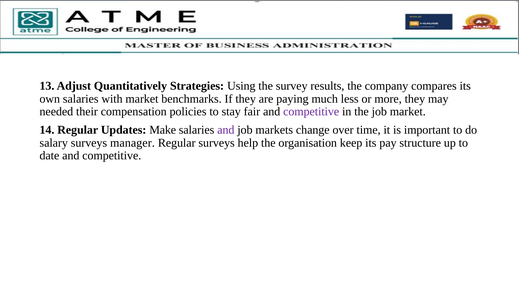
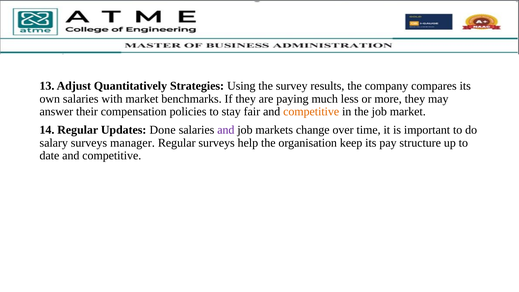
needed: needed -> answer (56, 112)
competitive colour: purple -> orange (311, 112)
Make: Make -> Done (163, 130)
